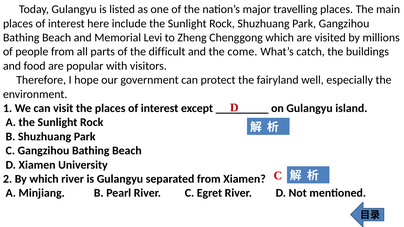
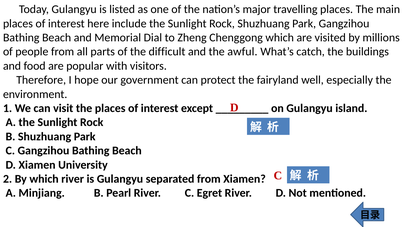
Levi: Levi -> Dial (153, 38)
come: come -> awful (242, 52)
